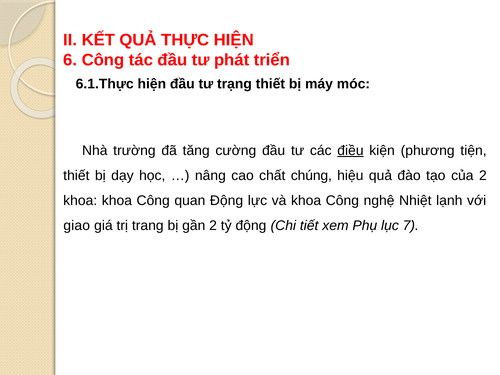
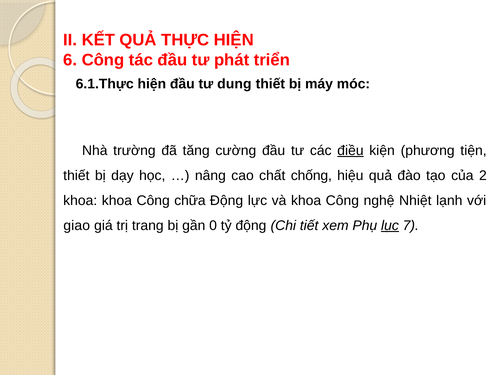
trạng: trạng -> dung (234, 84)
chúng: chúng -> chống (311, 176)
quan: quan -> chữa (190, 201)
gần 2: 2 -> 0 (213, 226)
lục underline: none -> present (390, 226)
